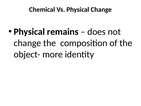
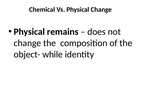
more: more -> while (53, 54)
